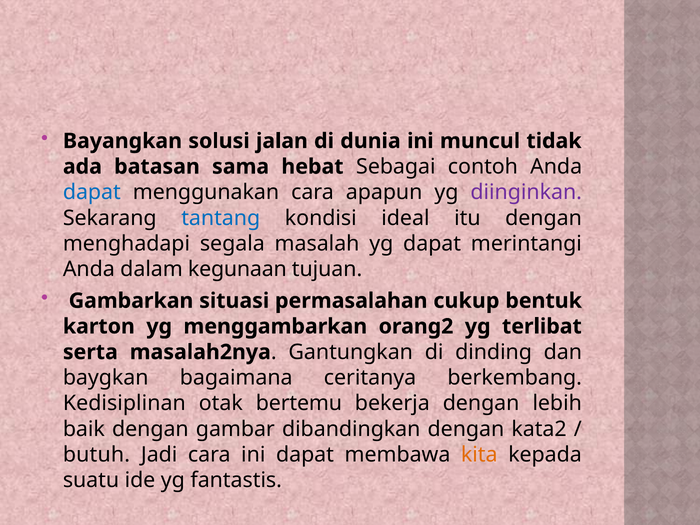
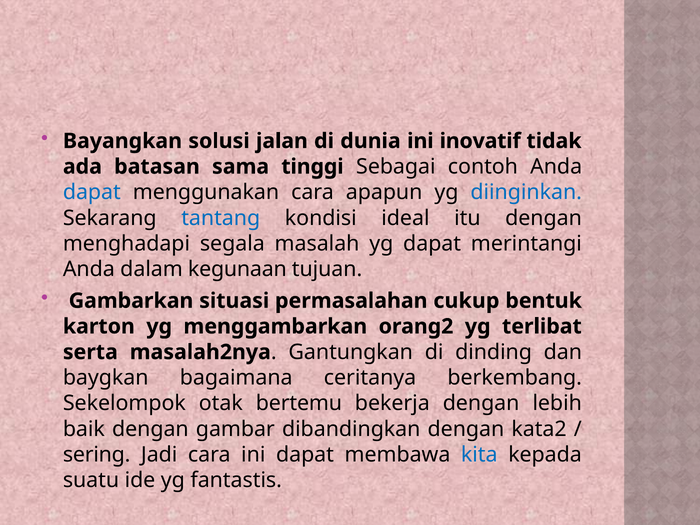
muncul: muncul -> inovatif (480, 141)
hebat: hebat -> tinggi (312, 167)
diinginkan colour: purple -> blue (526, 192)
Kedisiplinan: Kedisiplinan -> Sekelompok (124, 403)
butuh: butuh -> sering (97, 455)
kita colour: orange -> blue (479, 455)
